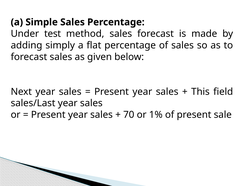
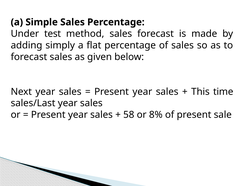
field: field -> time (223, 92)
70: 70 -> 58 (129, 115)
1%: 1% -> 8% (156, 115)
